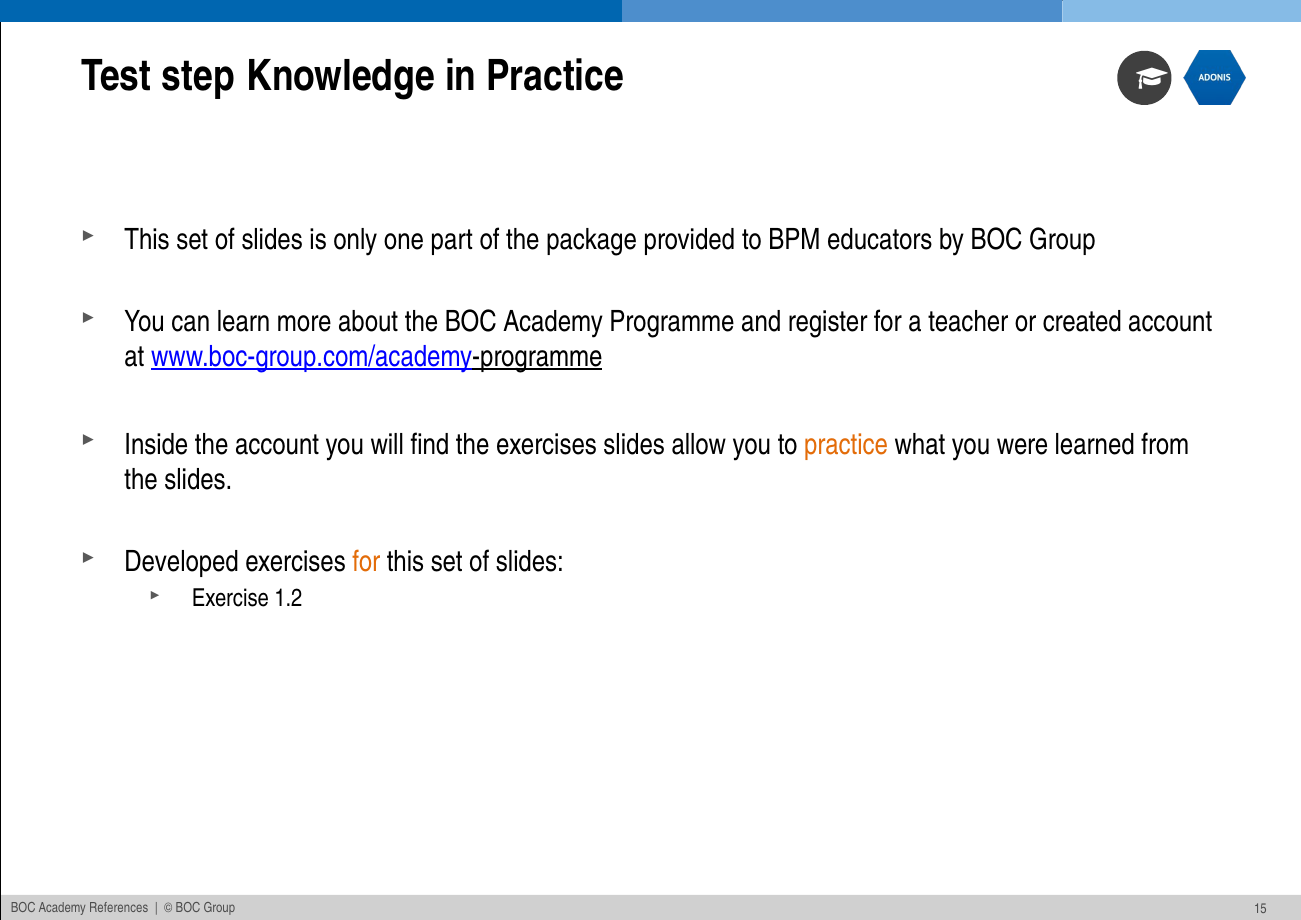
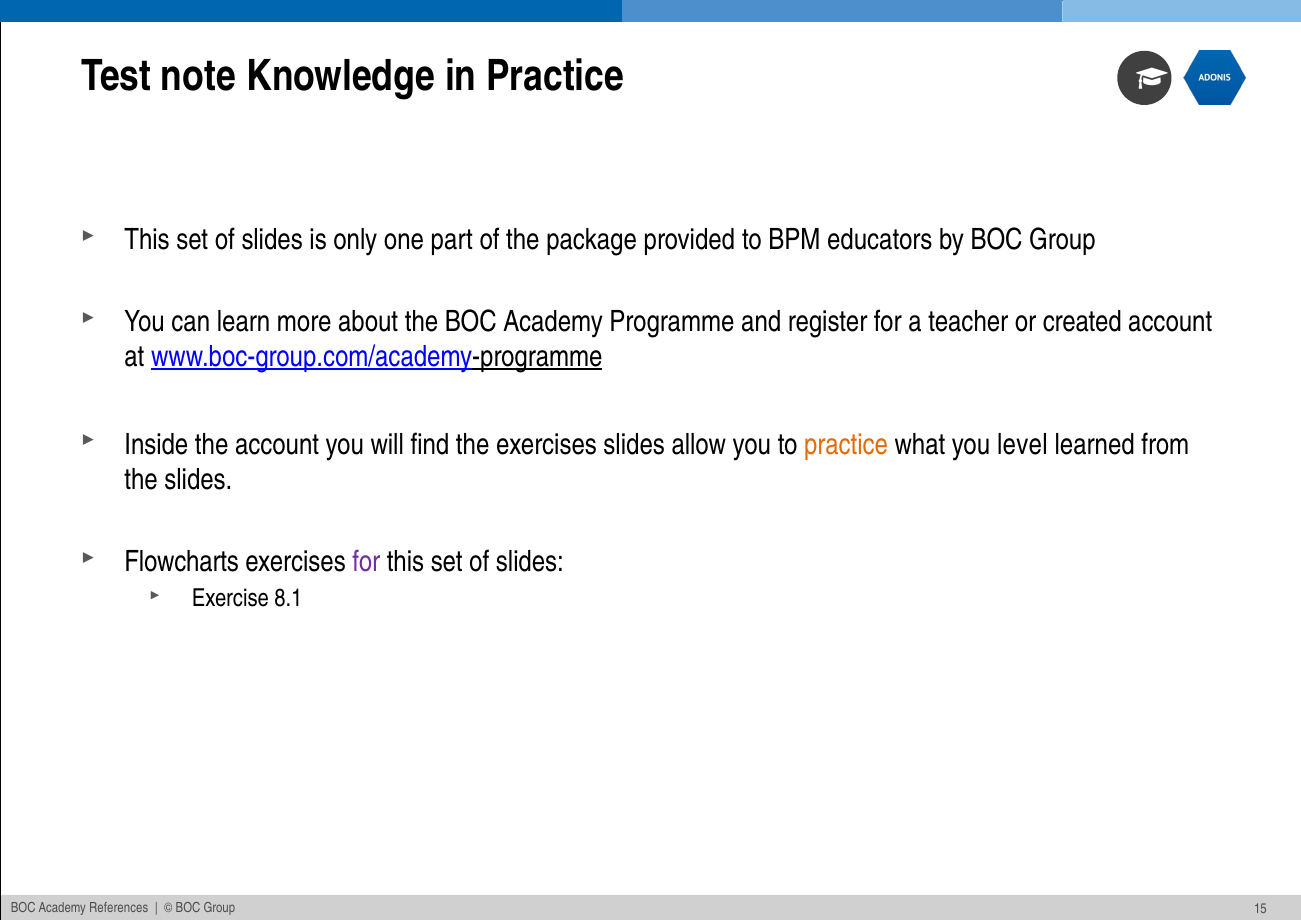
step: step -> note (199, 77)
were: were -> level (1022, 444)
Developed: Developed -> Flowcharts (182, 562)
for colour: orange -> purple (366, 562)
1.2: 1.2 -> 8.1 (288, 599)
